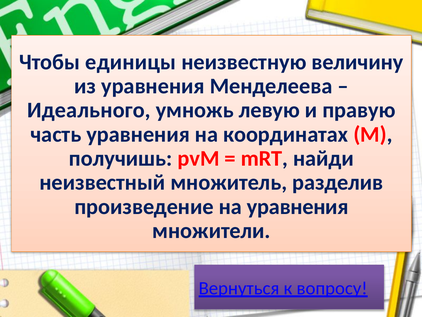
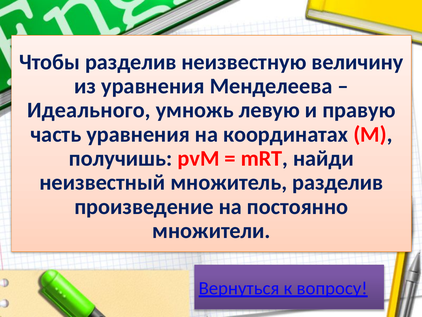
Чтобы единицы: единицы -> разделив (131, 62)
на уравнения: уравнения -> постоянно (298, 206)
